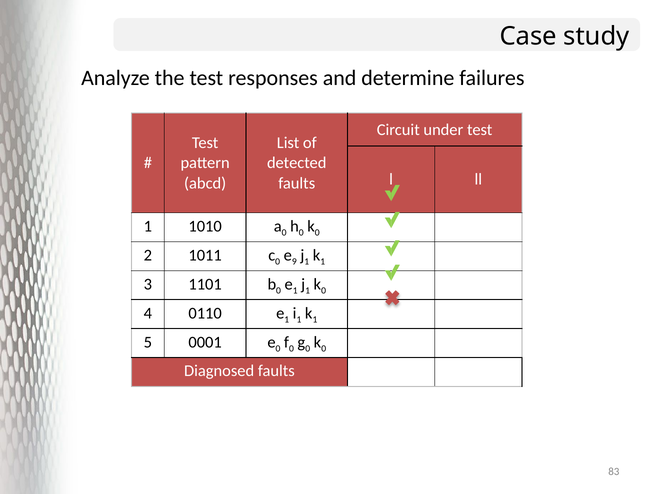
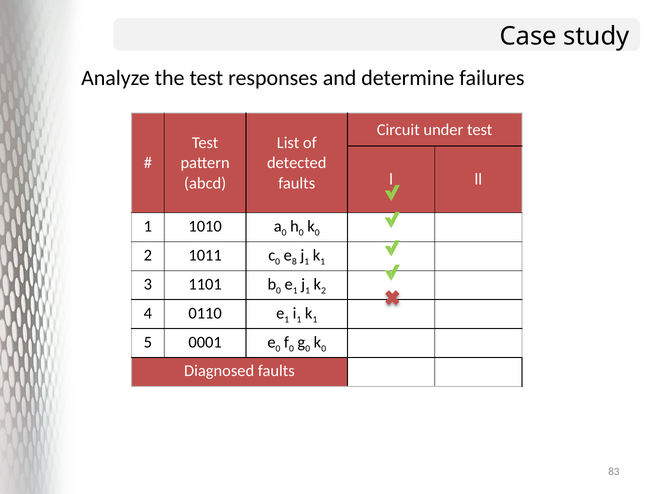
9: 9 -> 8 (294, 262)
0: 0 -> 2 (324, 291)
